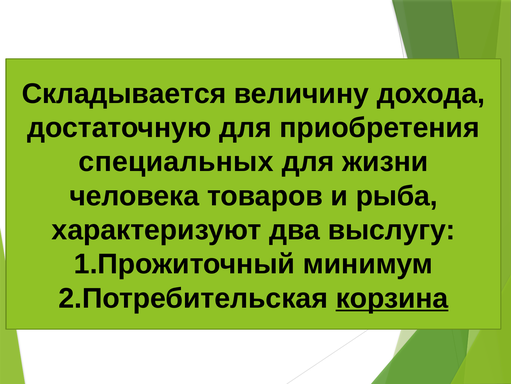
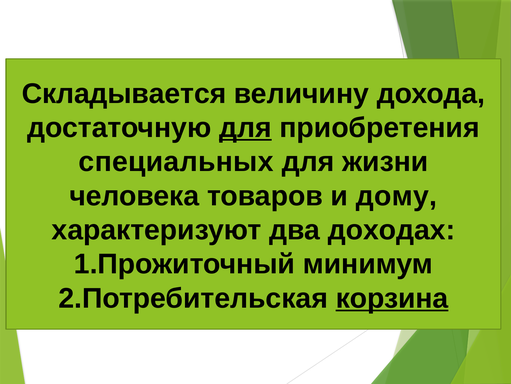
для underline: none -> present (245, 127)
рыба: рыба -> дому (396, 196)
выслугу: выслугу -> доходах (392, 230)
